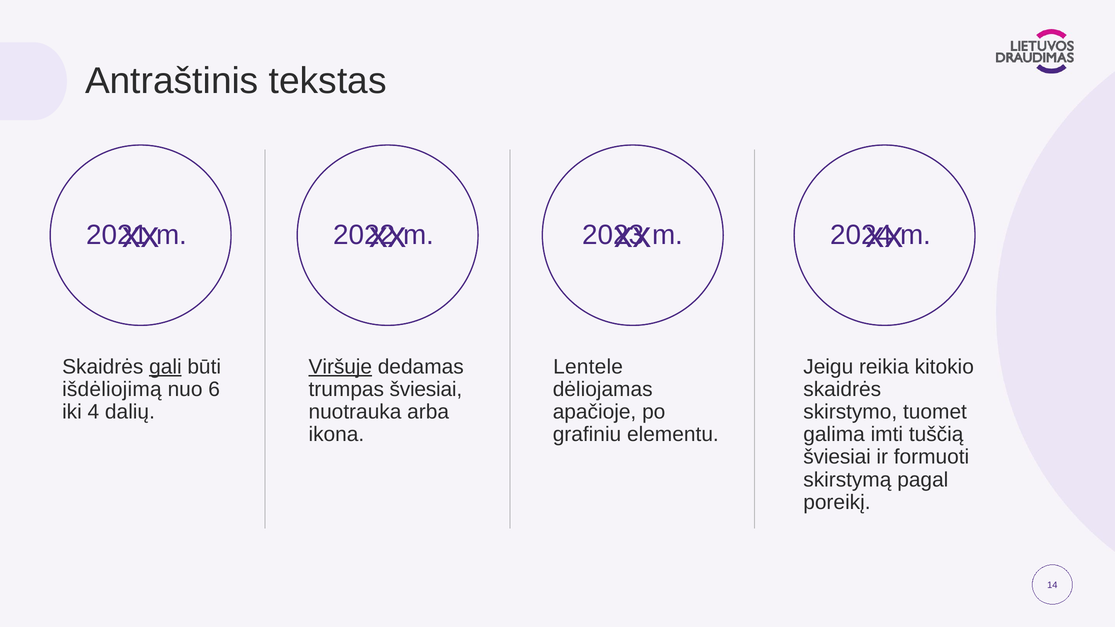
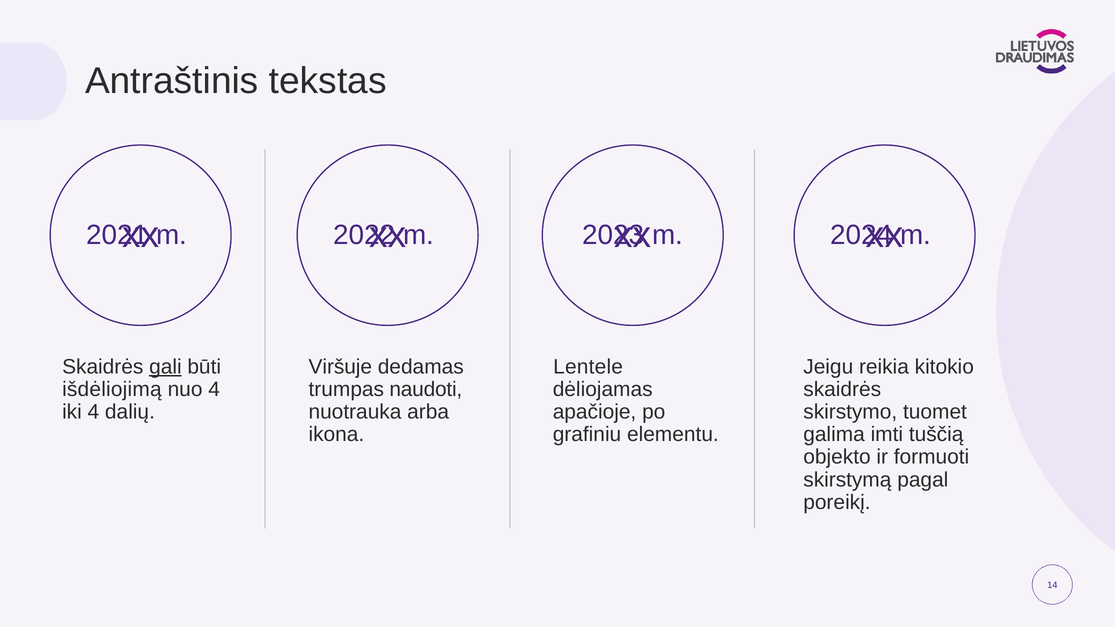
Viršuje underline: present -> none (340, 367)
nuo 6: 6 -> 4 (214, 389)
trumpas šviesiai: šviesiai -> naudoti (426, 389)
šviesiai: šviesiai -> objekto (837, 457)
